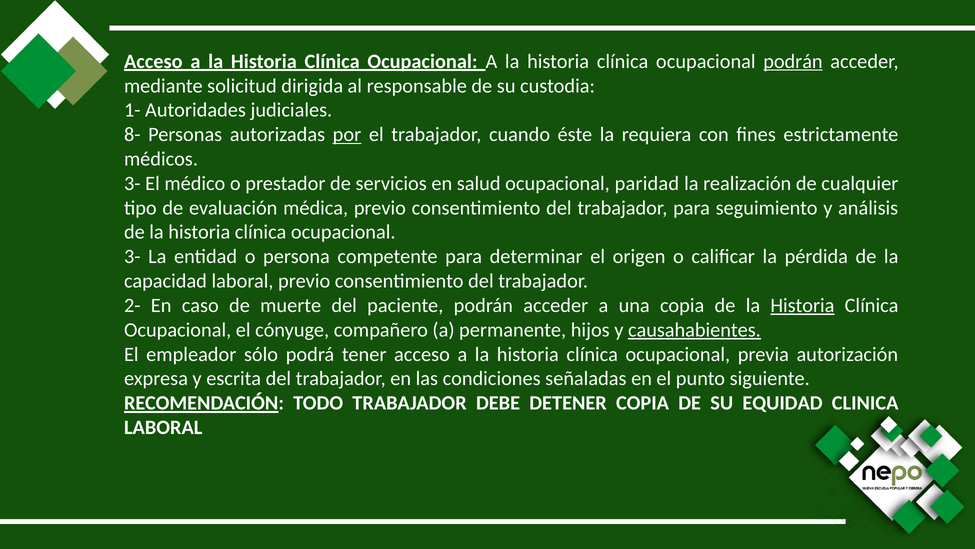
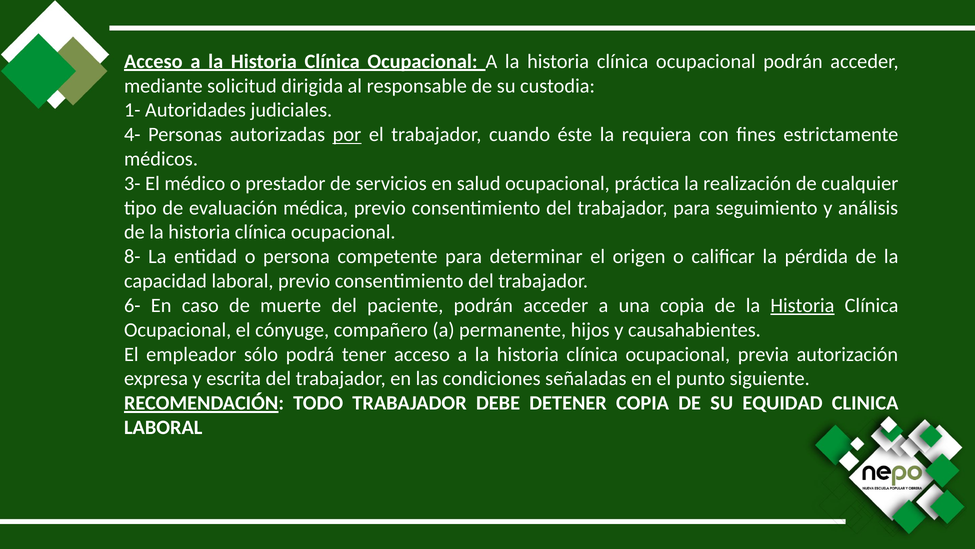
podrán underline: present -> none (793, 61)
8-: 8- -> 4- (132, 134)
paridad: paridad -> práctica (647, 183)
3-: 3- -> 8- (132, 256)
2-: 2- -> 6- (132, 305)
causahabientes underline: present -> none (694, 330)
